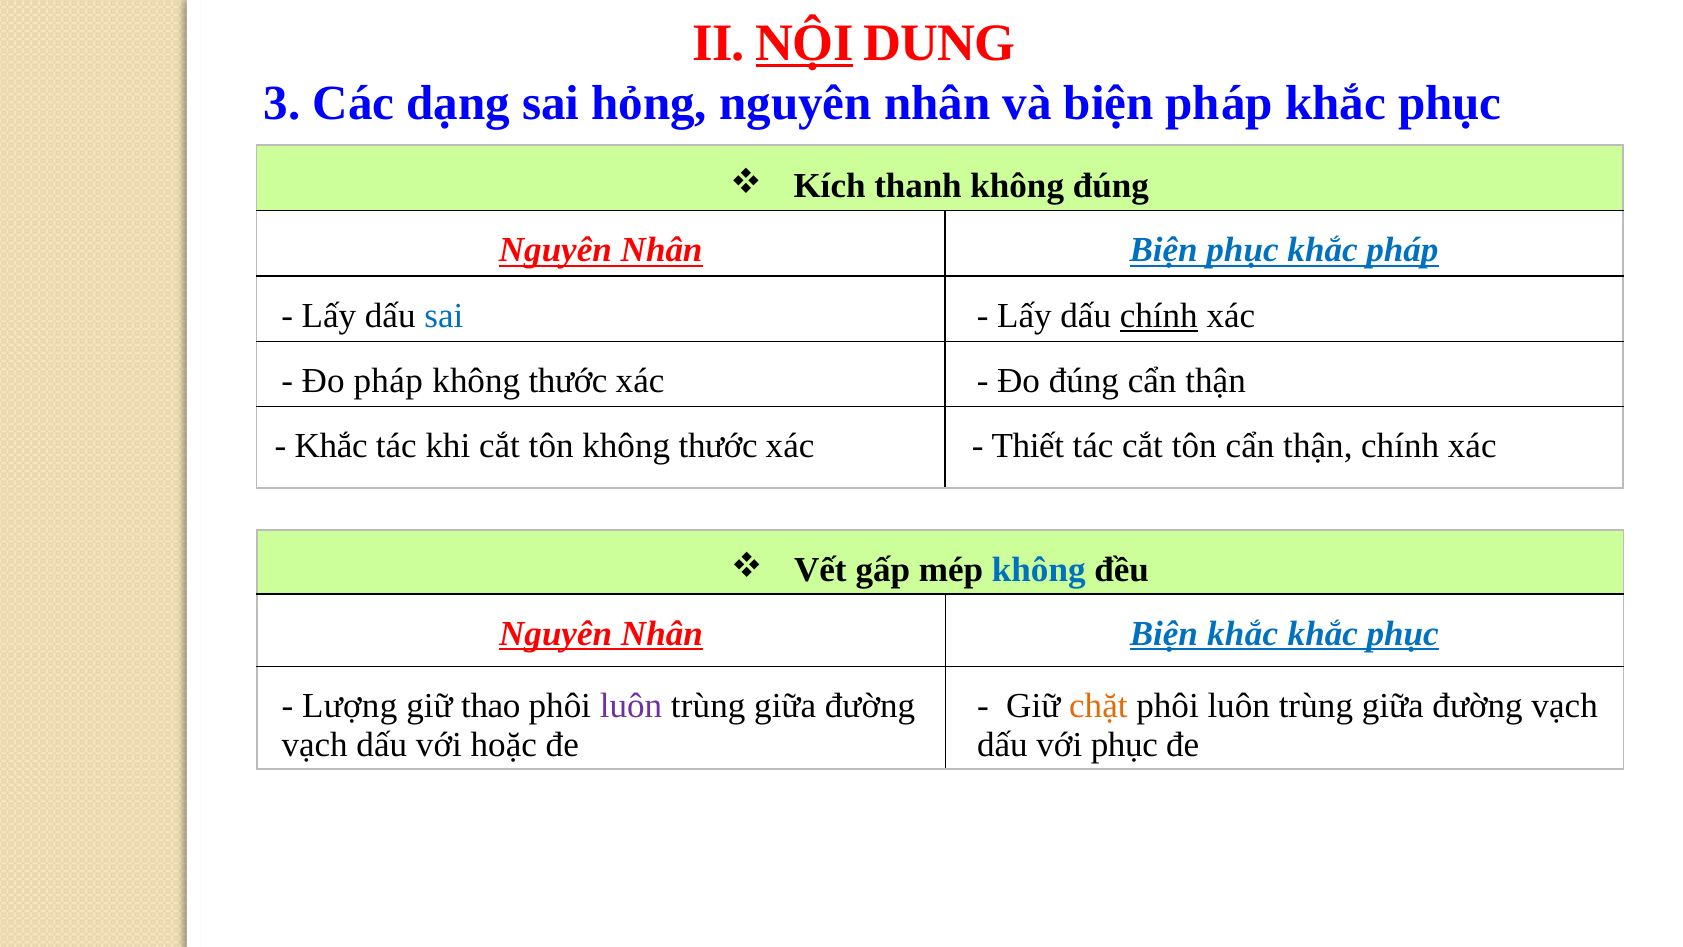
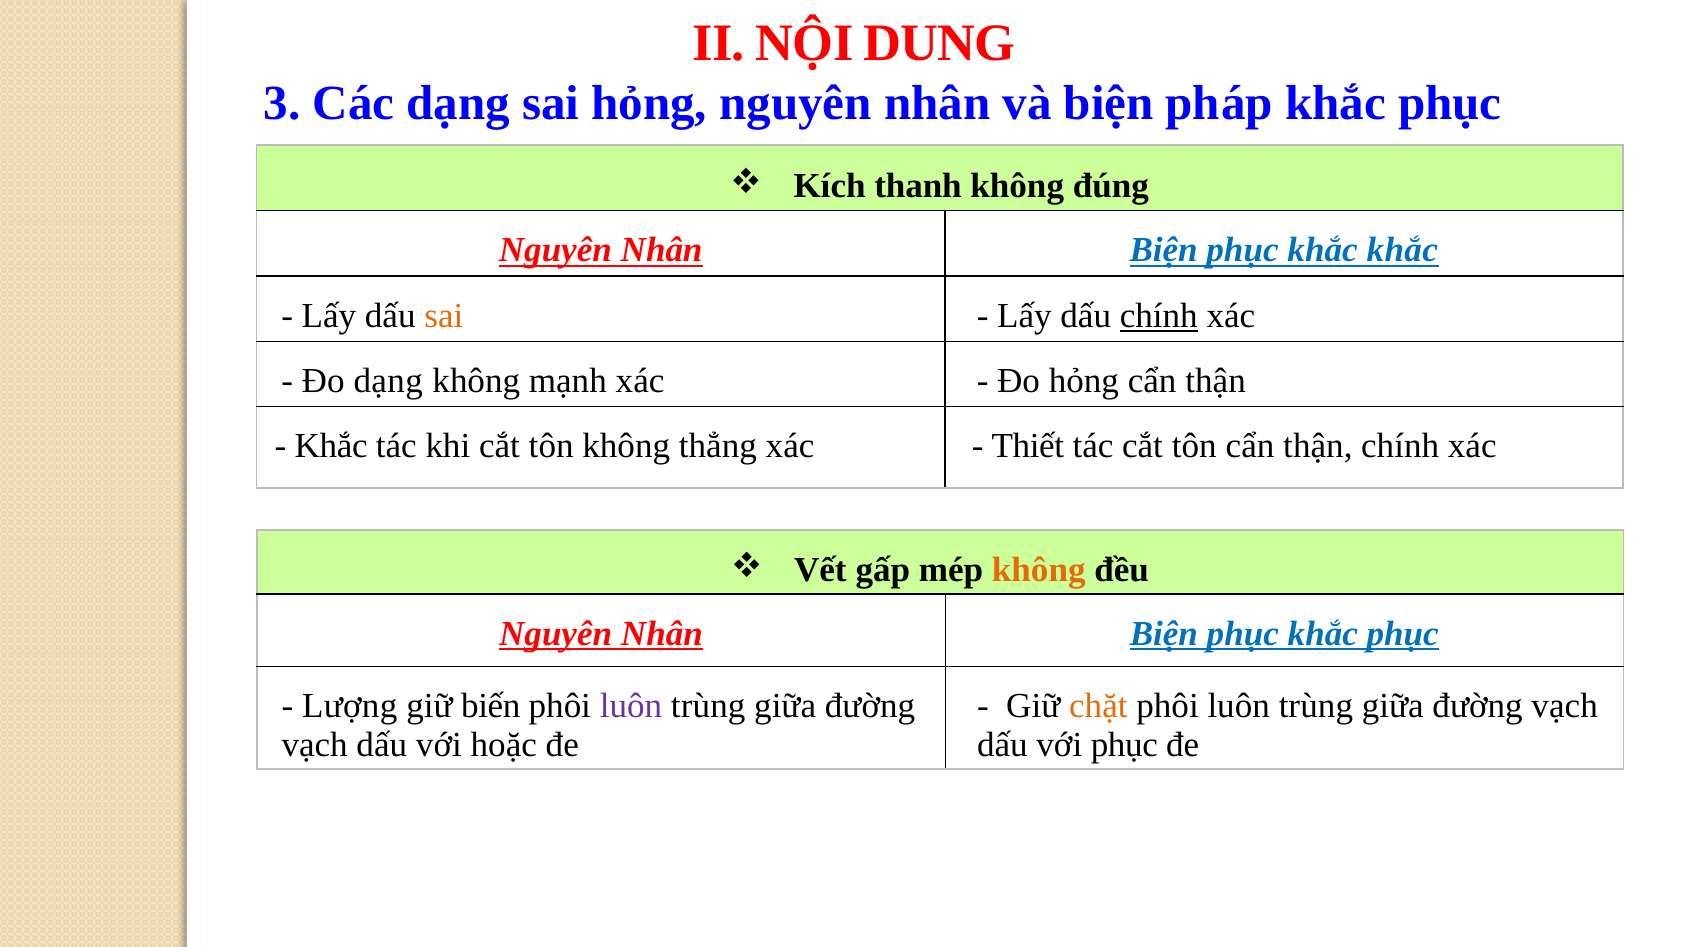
NỘI underline: present -> none (804, 43)
khắc pháp: pháp -> khắc (1402, 250)
sai colour: blue -> orange (444, 316)
Đo pháp: pháp -> dạng (388, 381)
thước: thước -> mạnh (568, 381)
Đo đúng: đúng -> hỏng (1084, 381)
tôn không thước: thước -> thẳng (718, 446)
không colour: blue -> orange (1039, 569)
khắc: khắc -> phục (1243, 633)
thao: thao -> biến (491, 706)
